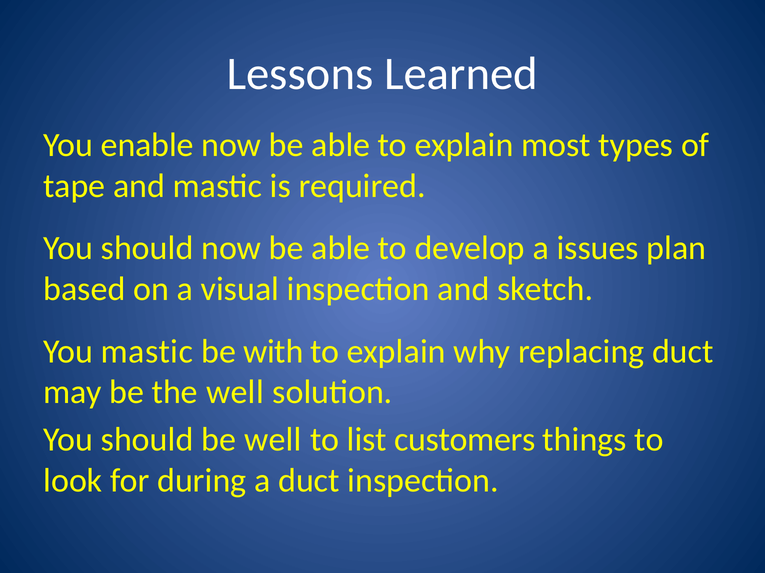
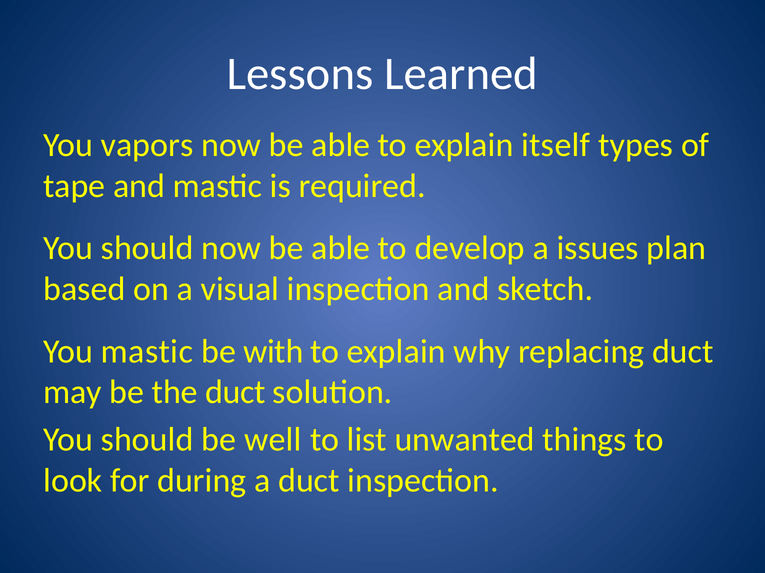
enable: enable -> vapors (147, 145)
most: most -> itself (556, 145)
the well: well -> duct (235, 393)
customers: customers -> unwanted (465, 440)
